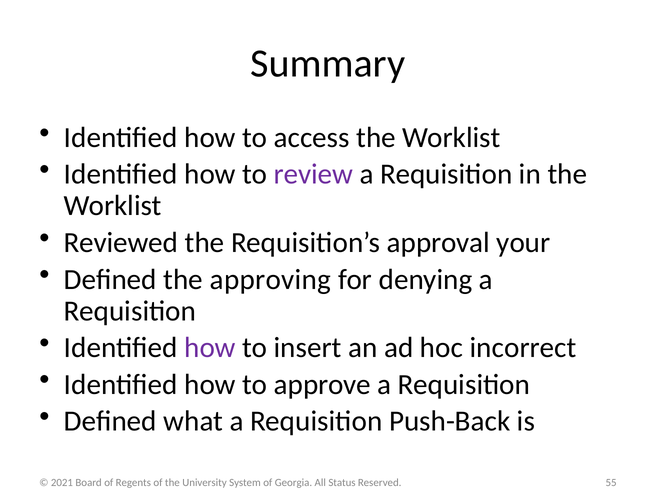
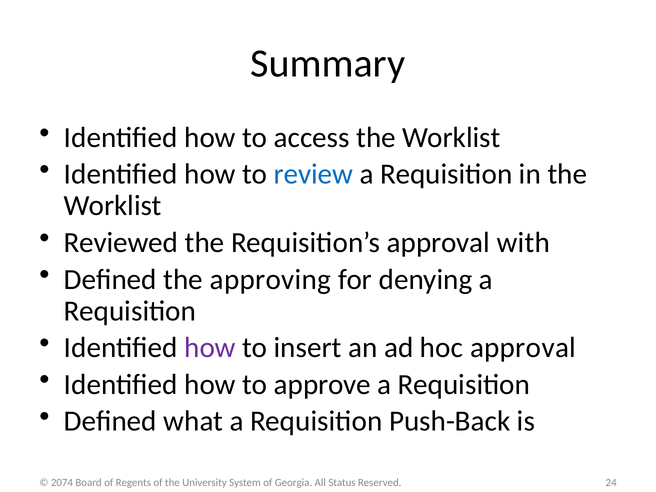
review colour: purple -> blue (313, 174)
your: your -> with (523, 243)
hoc incorrect: incorrect -> approval (523, 348)
2021: 2021 -> 2074 (62, 483)
55: 55 -> 24 (611, 483)
